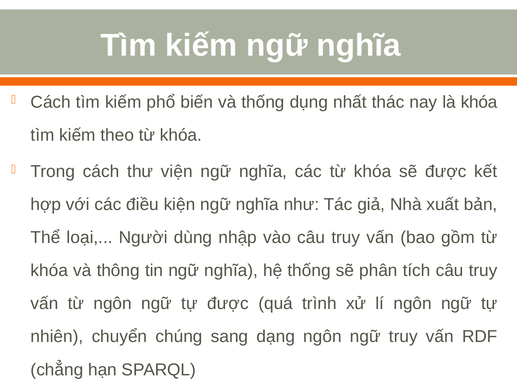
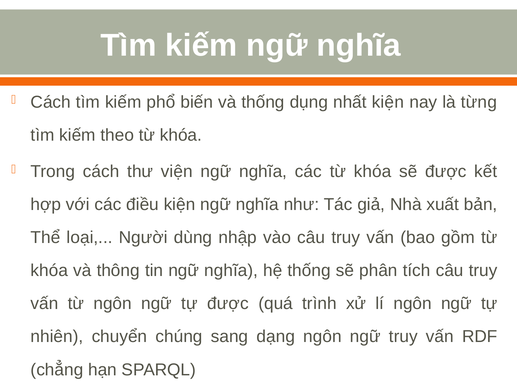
nhất thác: thác -> kiện (388, 102)
là khóa: khóa -> từng (479, 102)
